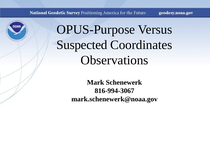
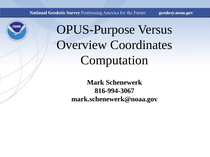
Suspected: Suspected -> Overview (82, 45)
Observations: Observations -> Computation (114, 60)
